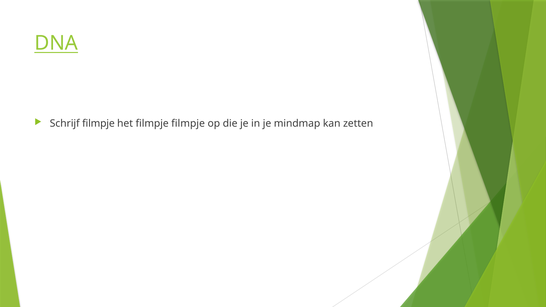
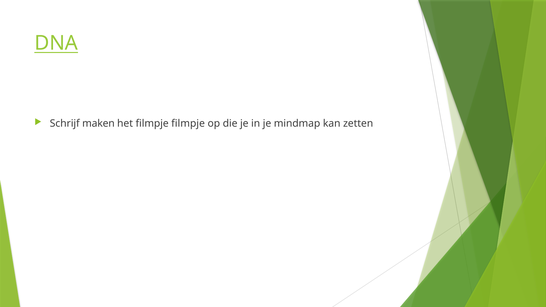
Schrijf filmpje: filmpje -> maken (98, 124)
